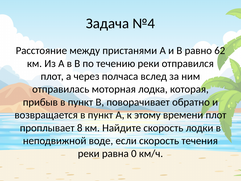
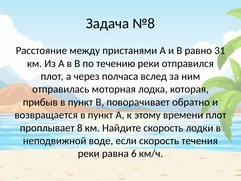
№4: №4 -> №8 (144, 23)
62: 62 -> 31 (220, 51)
0: 0 -> 6 (134, 153)
